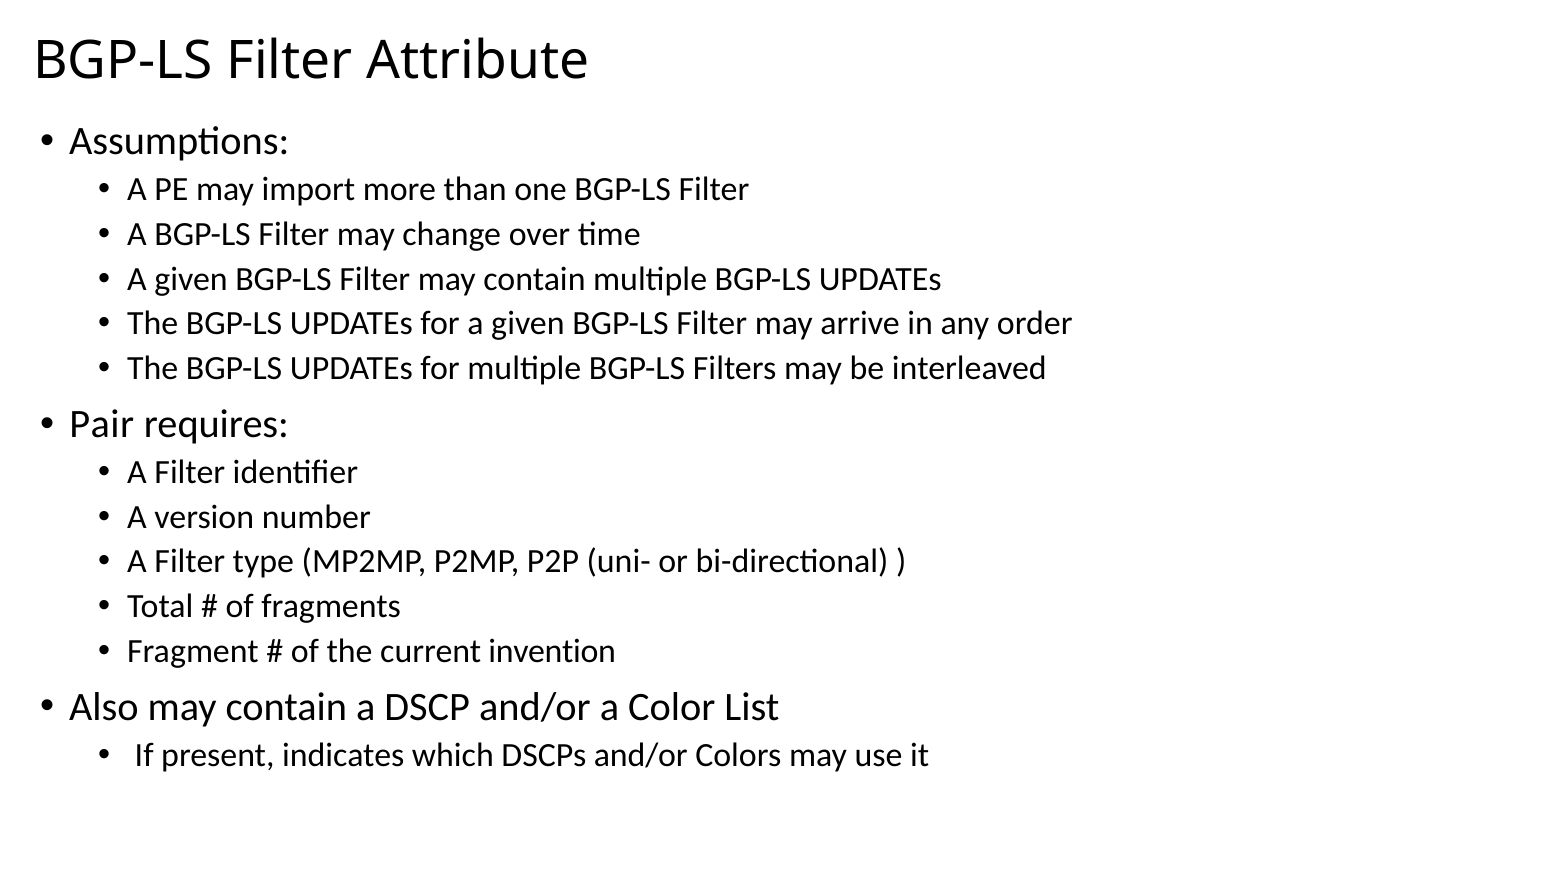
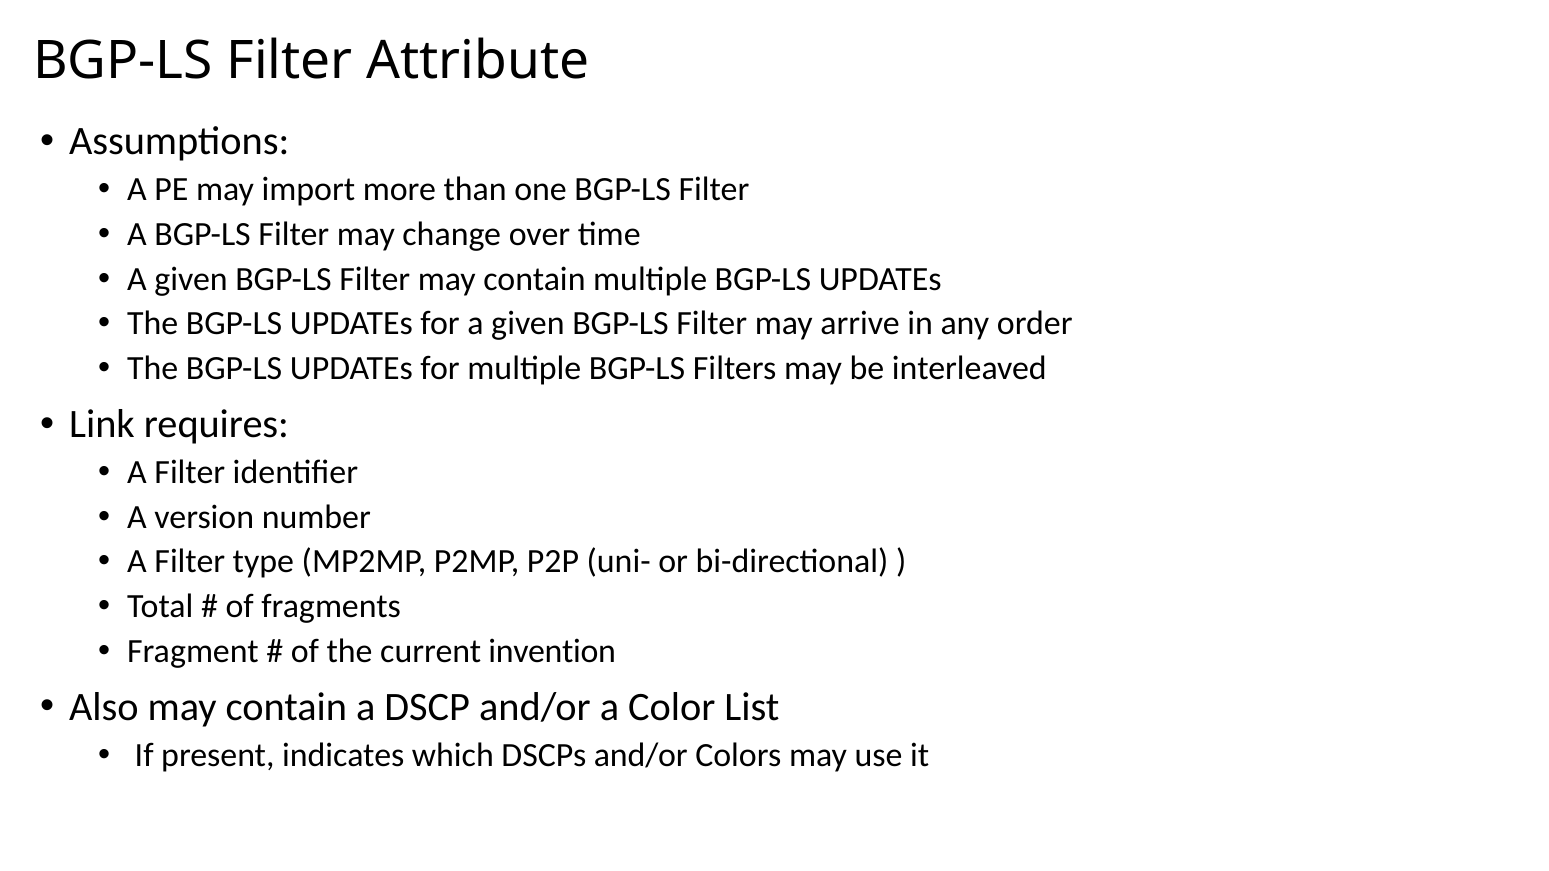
Pair: Pair -> Link (102, 425)
